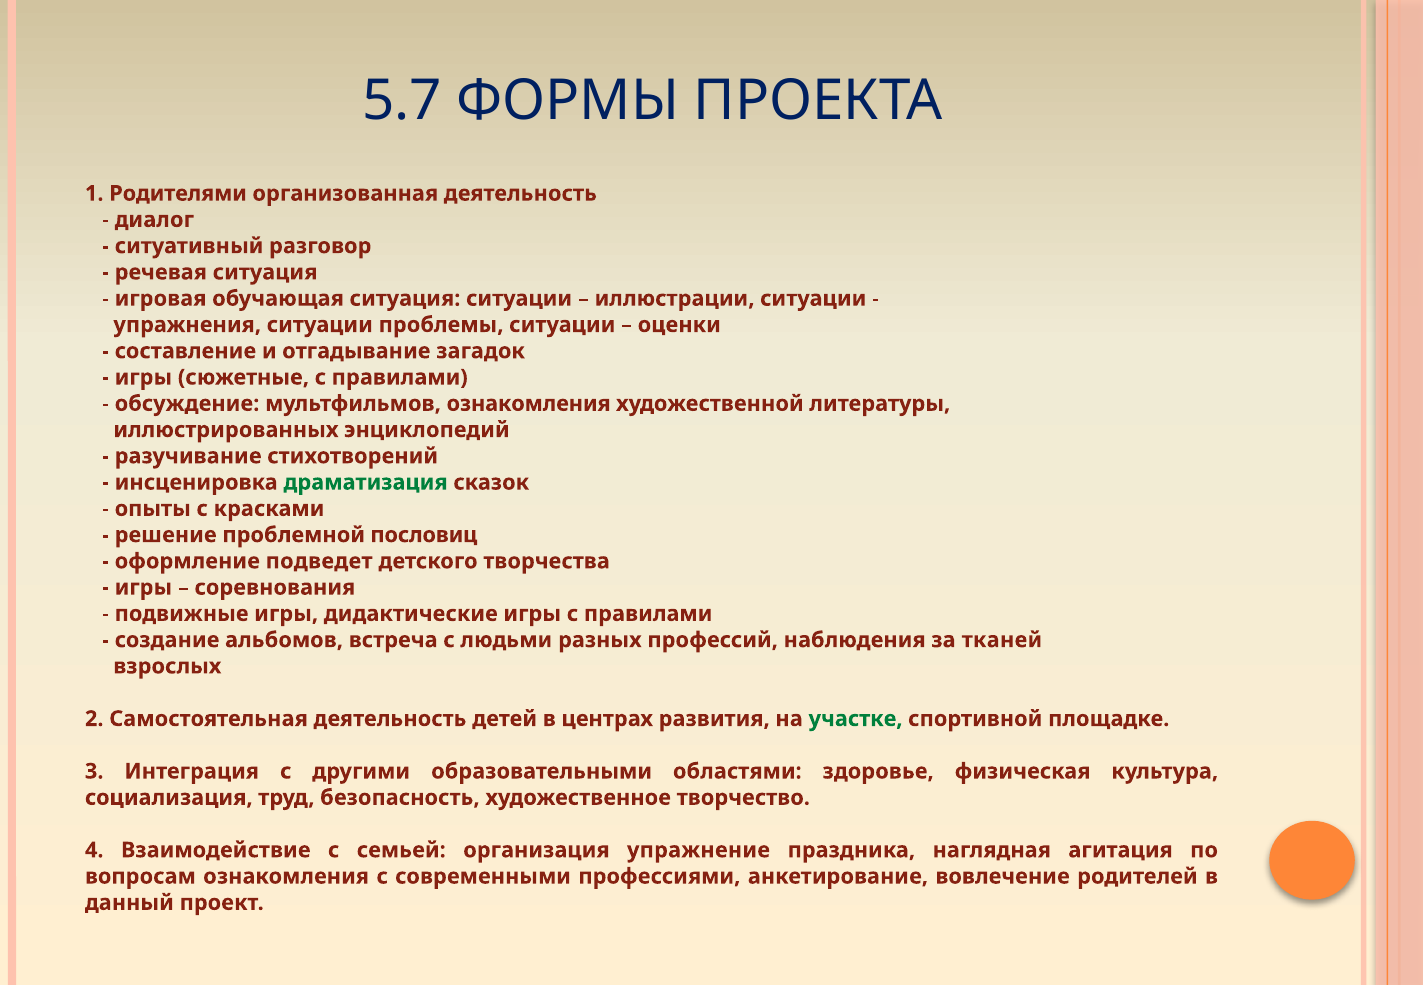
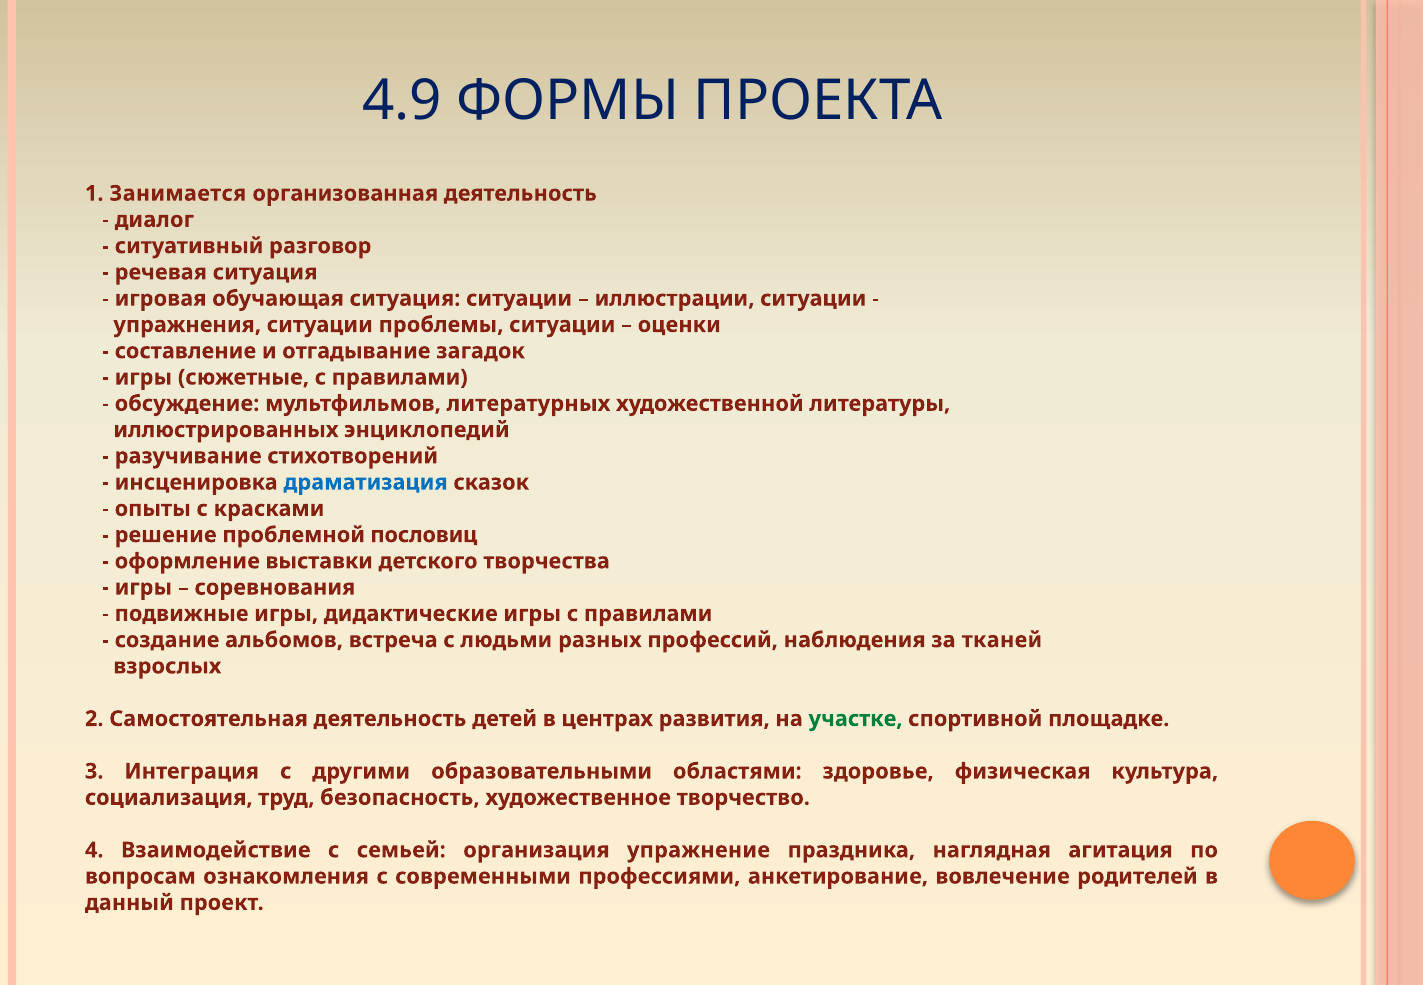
5.7: 5.7 -> 4.9 (402, 101)
Родителями: Родителями -> Занимается (178, 193)
мультфильмов ознакомления: ознакомления -> литературных (528, 404)
драматизация colour: green -> blue (366, 482)
подведет: подведет -> выставки (319, 561)
